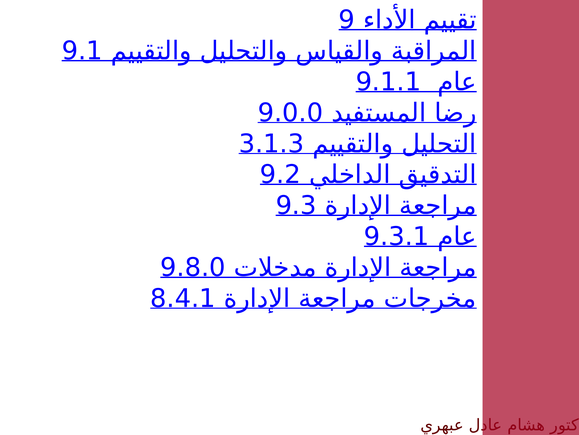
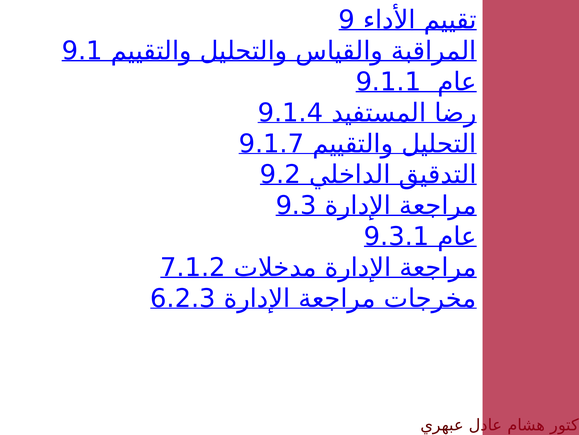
9.0.0: 9.0.0 -> 9.1.4 (290, 113)
3.1.3: 3.1.3 -> 9.1.7 (271, 144)
9.8.0: 9.8.0 -> 7.1.2 (193, 267)
8.4.1: 8.4.1 -> 6.2.3 (183, 298)
